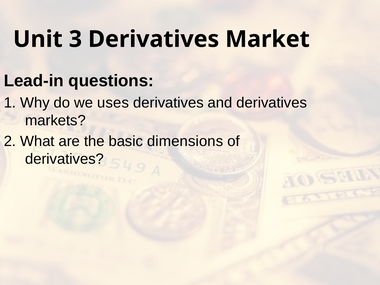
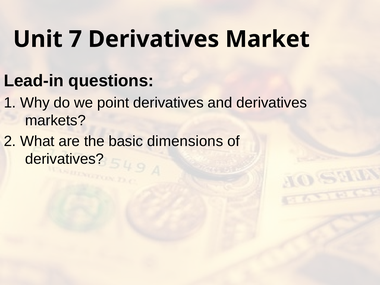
3: 3 -> 7 (75, 39)
uses: uses -> point (113, 103)
